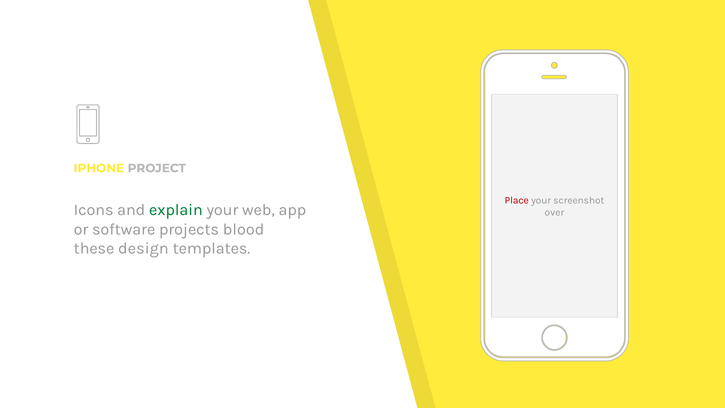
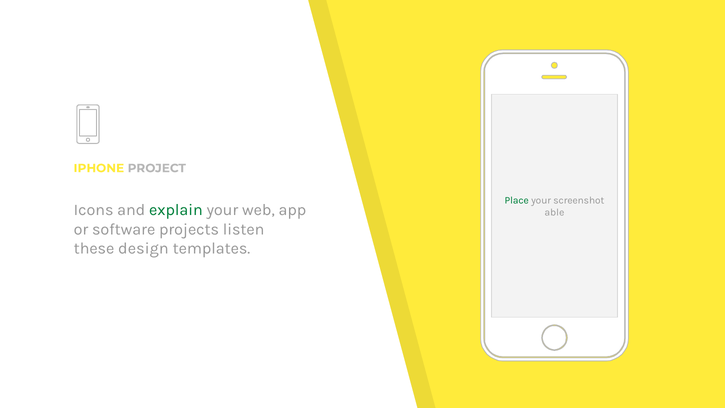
Place colour: red -> green (517, 200)
over: over -> able (554, 212)
blood: blood -> listen (244, 229)
